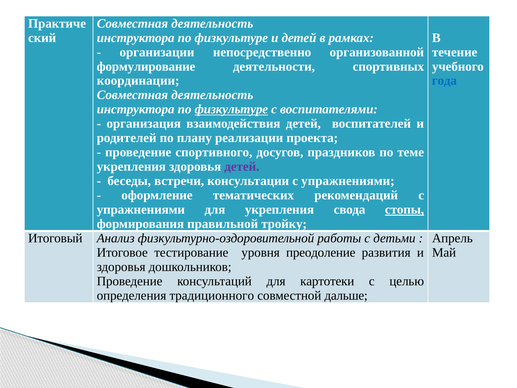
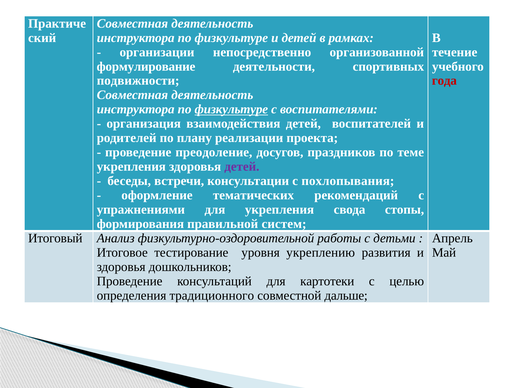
координации: координации -> подвижности (138, 81)
года colour: blue -> red (444, 81)
спортивного: спортивного -> преодоление (214, 152)
консультации с упражнениями: упражнениями -> похлопывания (348, 181)
стопы underline: present -> none (405, 209)
тройку: тройку -> систем (284, 224)
преодоление: преодоление -> укреплению (321, 252)
